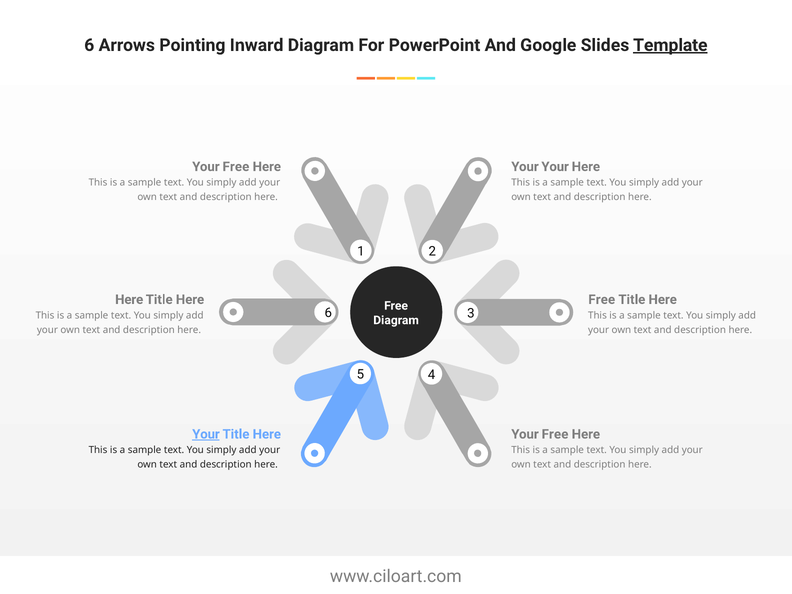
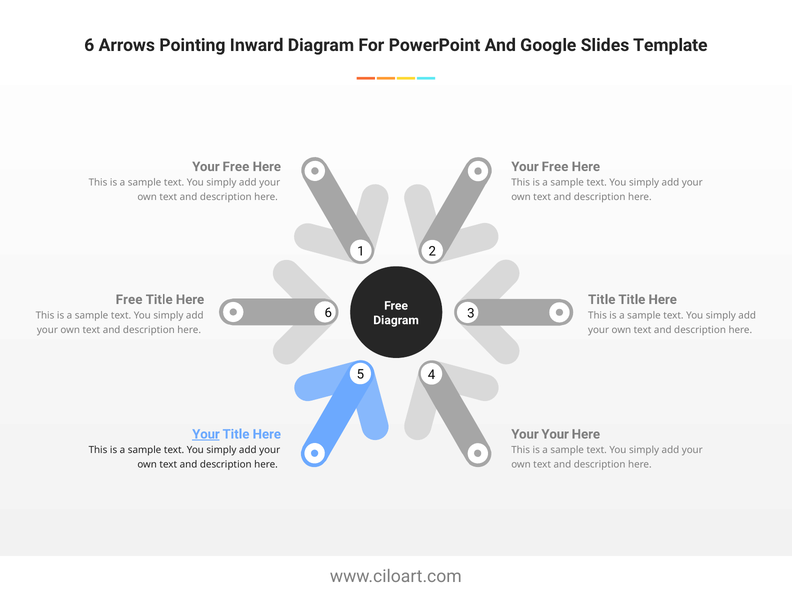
Template underline: present -> none (670, 45)
Your: Your -> Free (555, 167)
Here: Here -> Free (129, 300)
Free: Free -> Title (602, 300)
Free: Free -> Your (555, 434)
